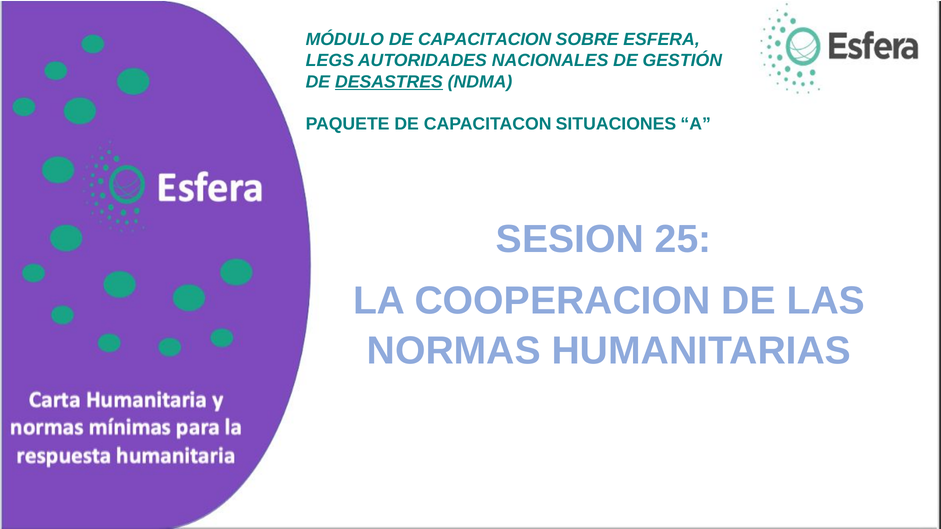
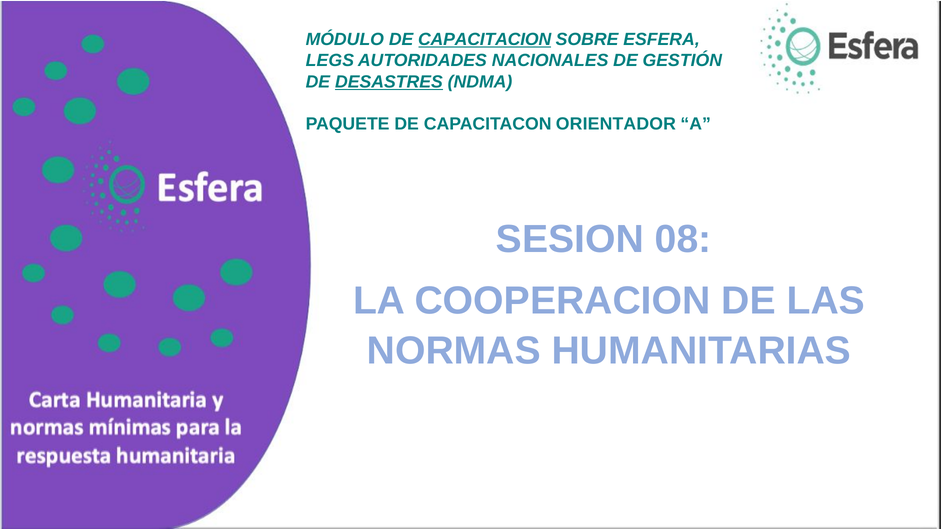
CAPACITACION underline: none -> present (485, 39)
SITUACIONES: SITUACIONES -> ORIENTADOR (616, 124)
25: 25 -> 08 (683, 239)
